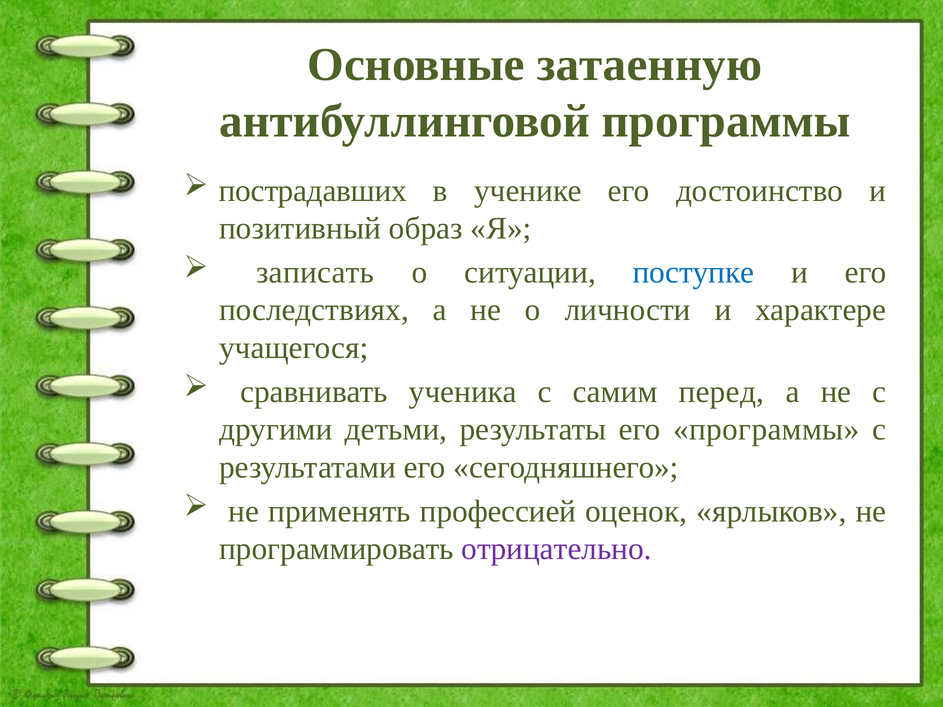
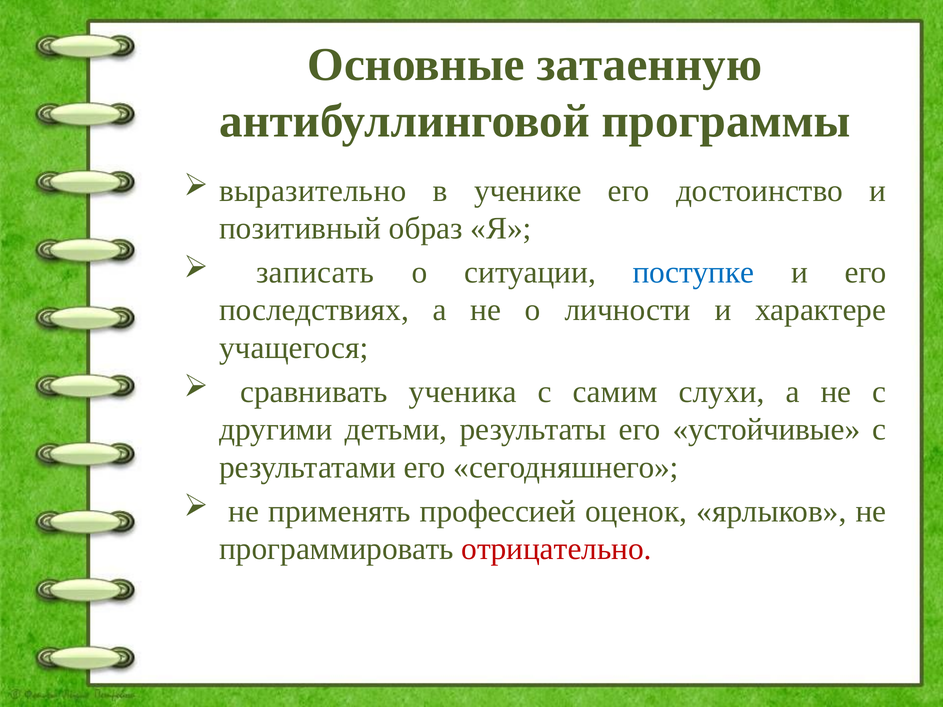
пострадавших: пострадавших -> выразительно (313, 191)
перед: перед -> слухи (722, 392)
его программы: программы -> устойчивые (767, 430)
отрицательно colour: purple -> red (557, 549)
